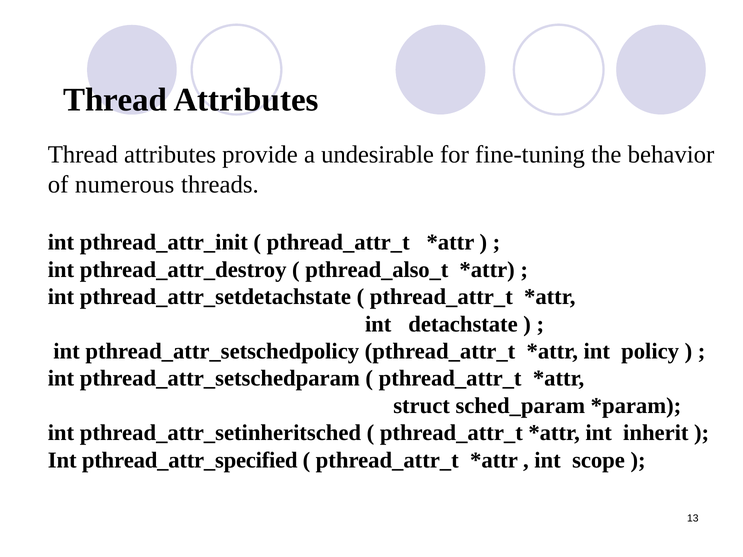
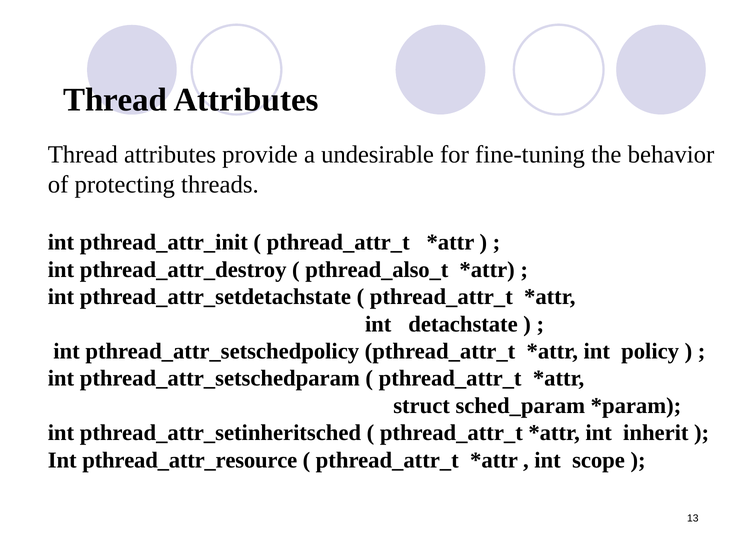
numerous: numerous -> protecting (125, 184)
pthread_attr_specified: pthread_attr_specified -> pthread_attr_resource (190, 460)
